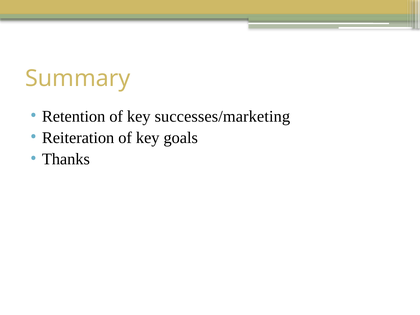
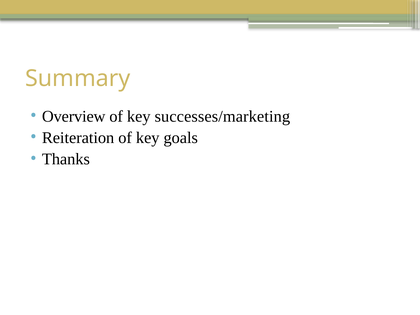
Retention: Retention -> Overview (74, 116)
